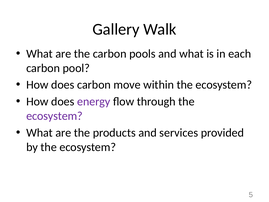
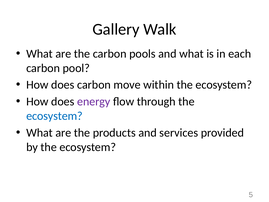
ecosystem colour: purple -> blue (54, 116)
